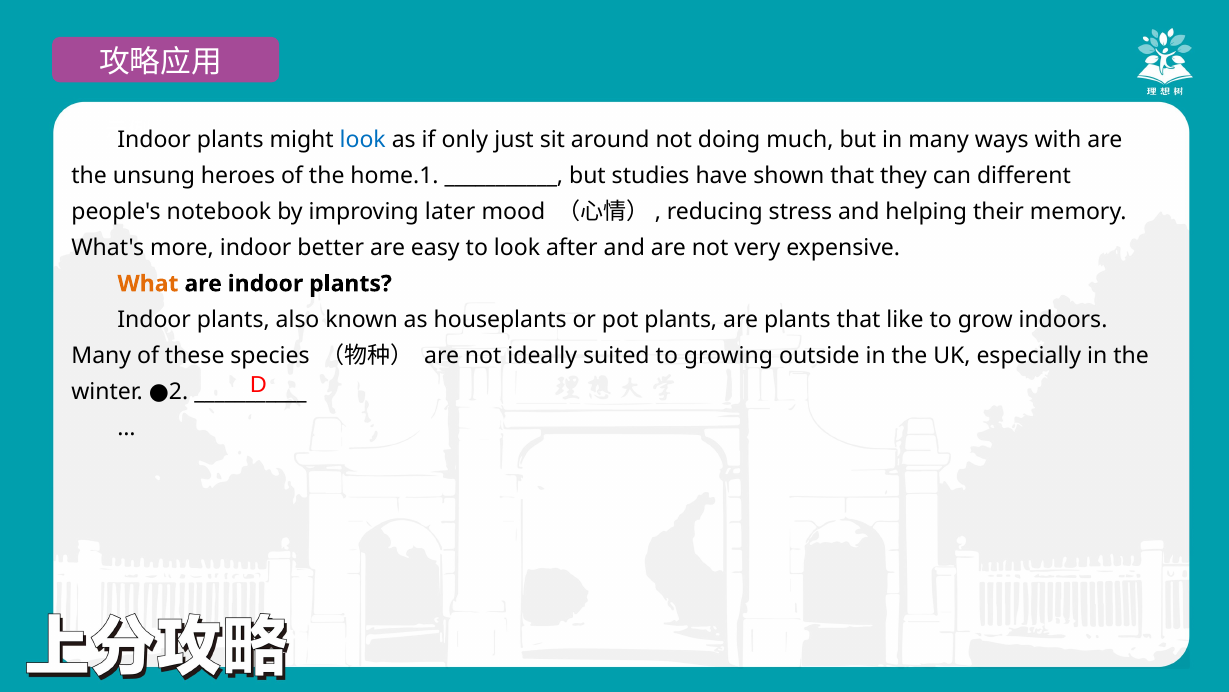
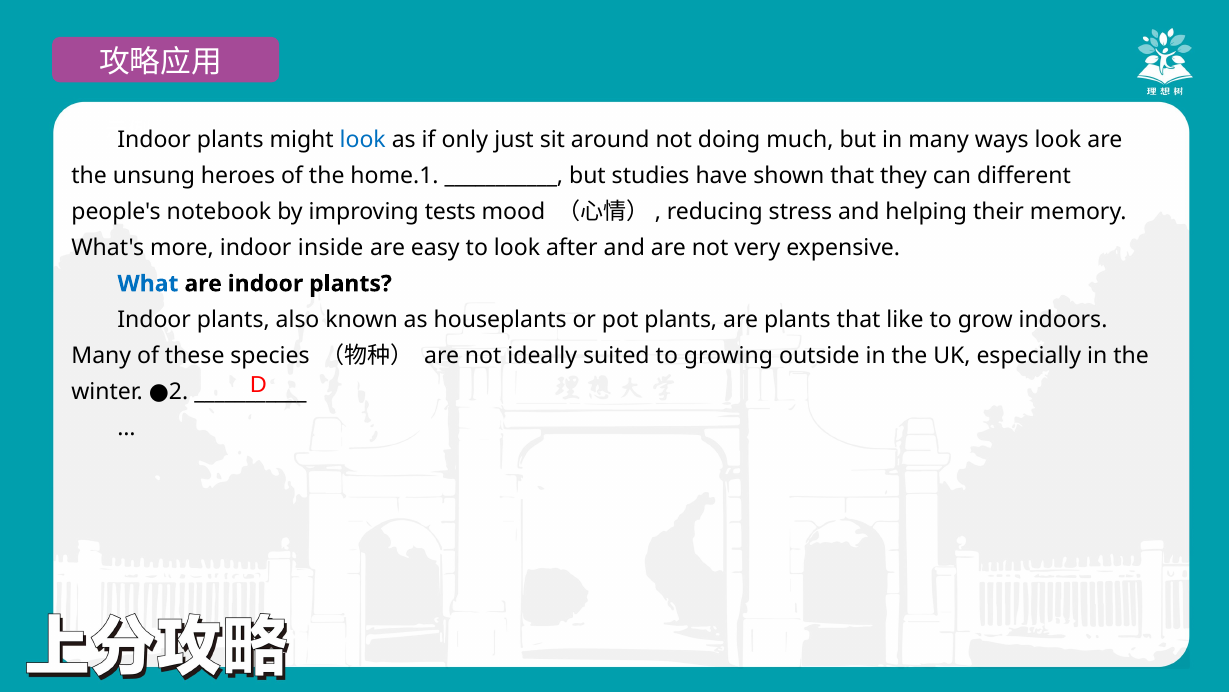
ways with: with -> look (1058, 140)
later: later -> tests (450, 212)
better: better -> inside (331, 248)
What colour: orange -> blue (148, 283)
